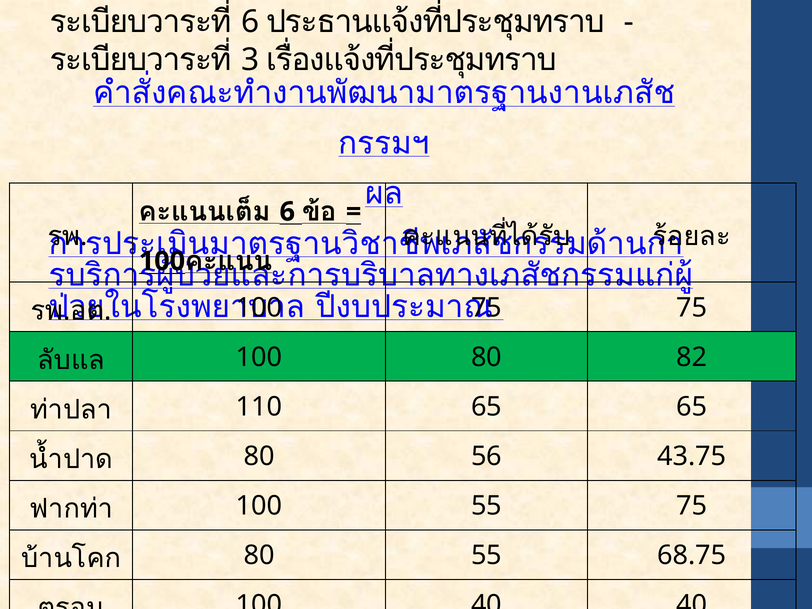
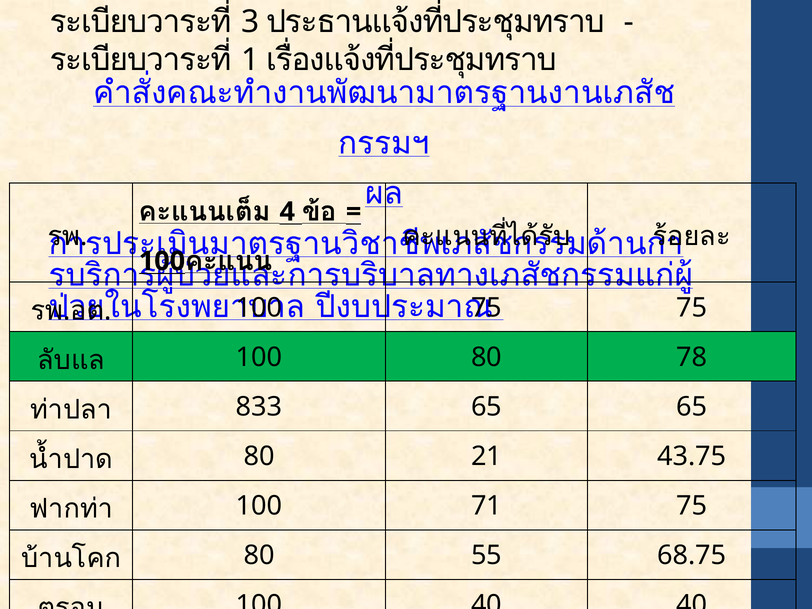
6: 6 -> 3 (250, 22)
3: 3 -> 1 (250, 60)
6: 6 -> 4 (287, 212)
82: 82 -> 78 (692, 357)
110: 110 -> 833 (259, 407)
56: 56 -> 21 (486, 456)
55: 55 -> 71 (486, 506)
